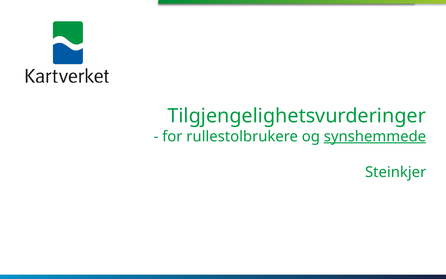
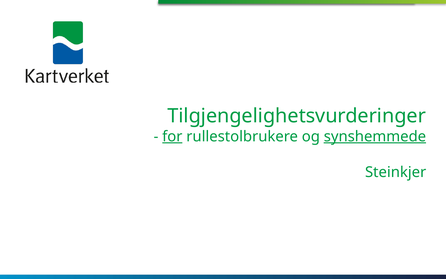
for underline: none -> present (172, 136)
